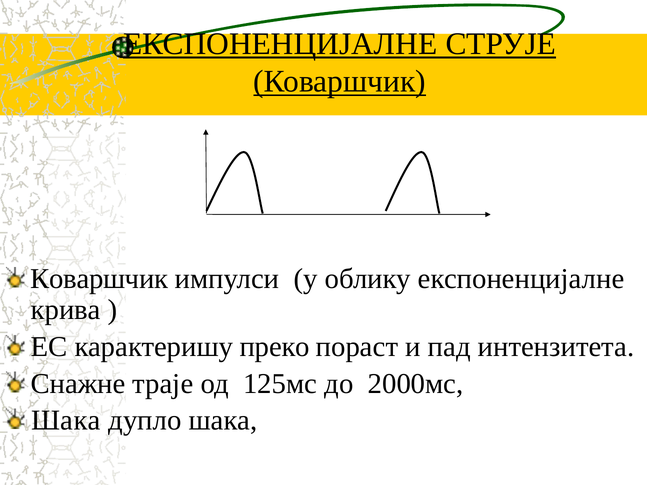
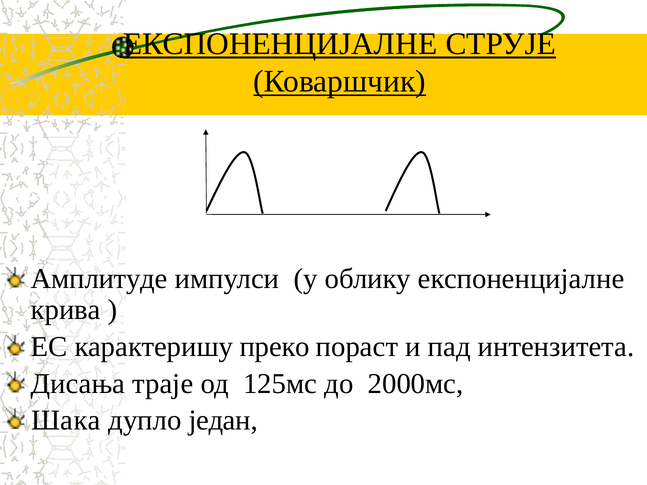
Коваршчик: Коваршчик -> Амплитуде (99, 279)
Снажне: Снажне -> Дисања (78, 384)
дупло шака: шака -> један (223, 421)
